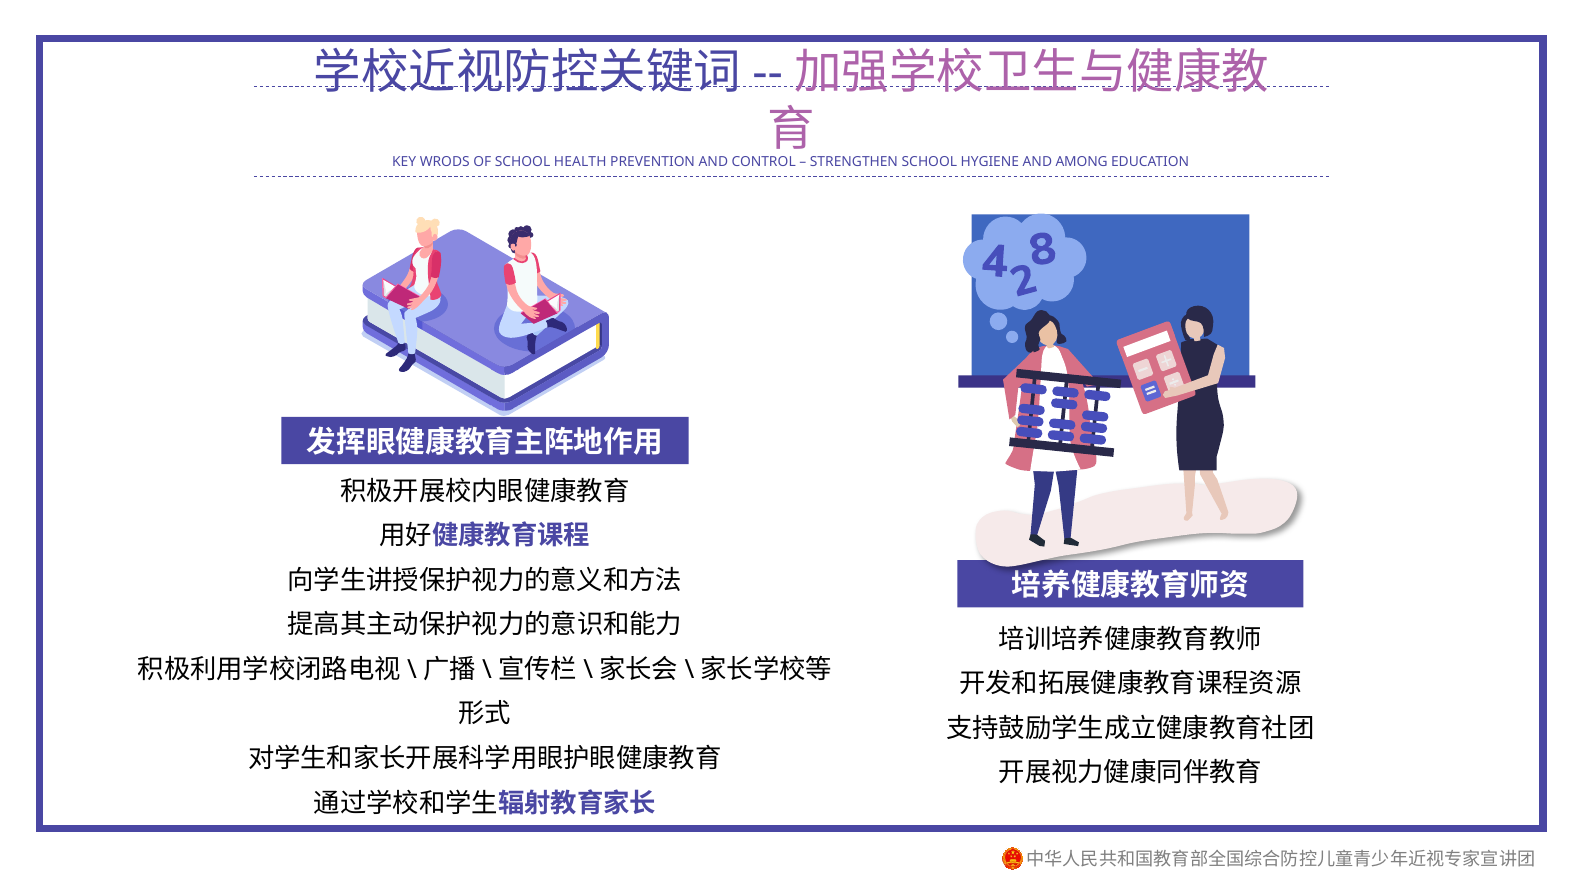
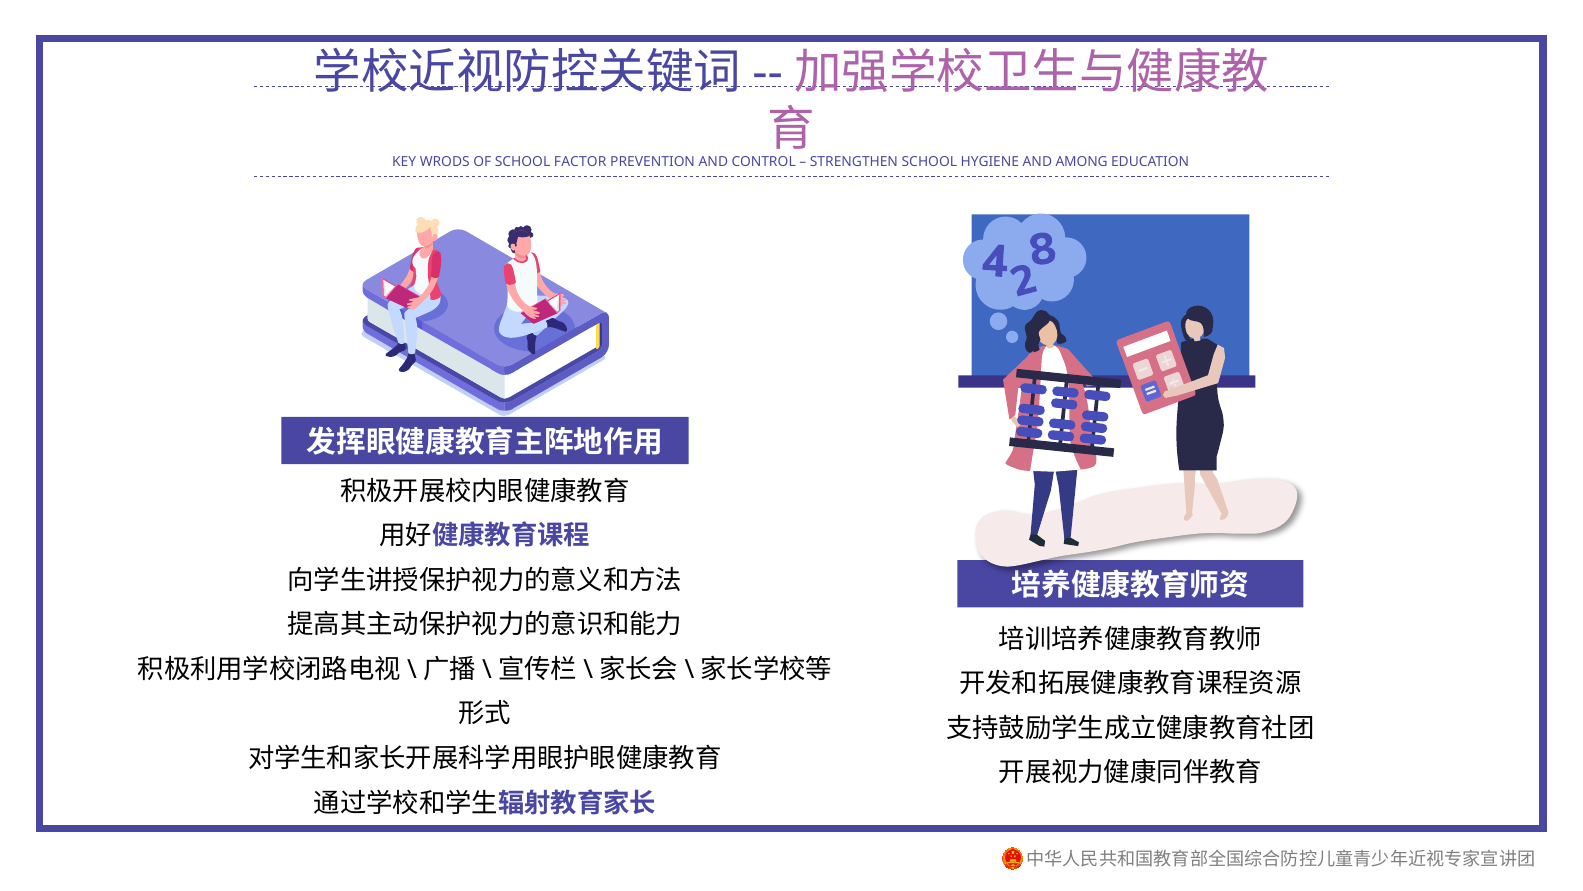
HEALTH: HEALTH -> FACTOR (580, 162)
